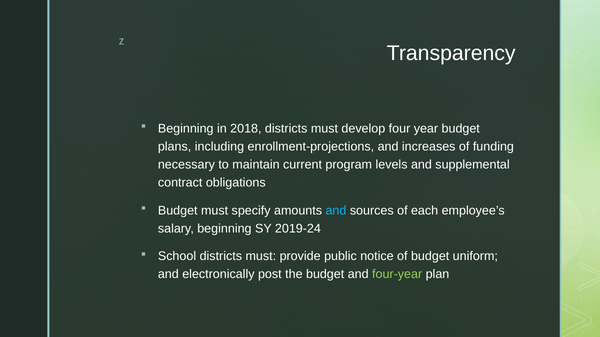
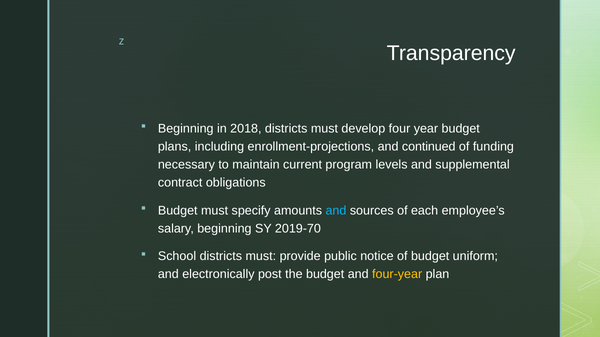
increases: increases -> continued (429, 147)
2019-24: 2019-24 -> 2019-70 (298, 229)
four-year colour: light green -> yellow (397, 275)
